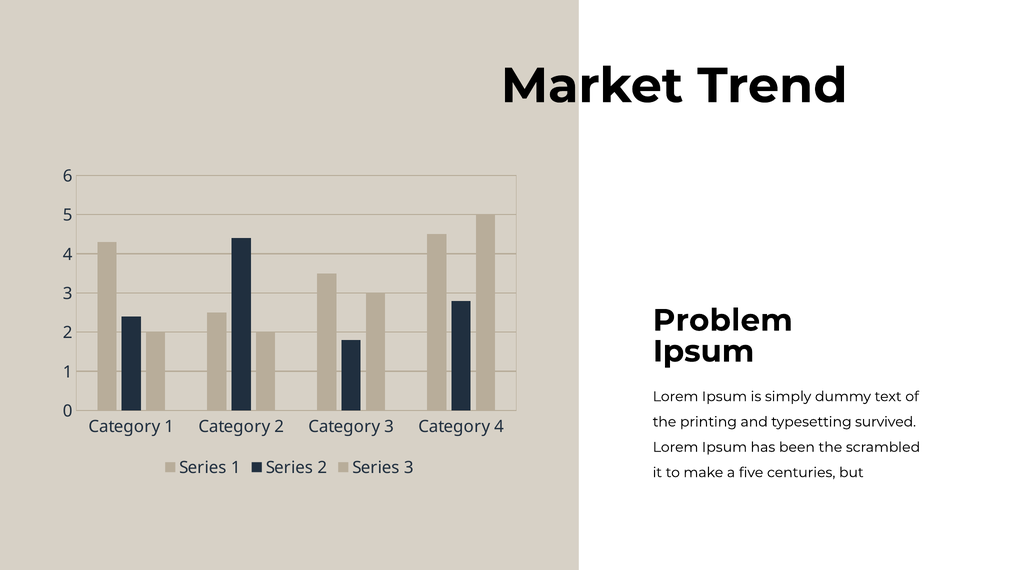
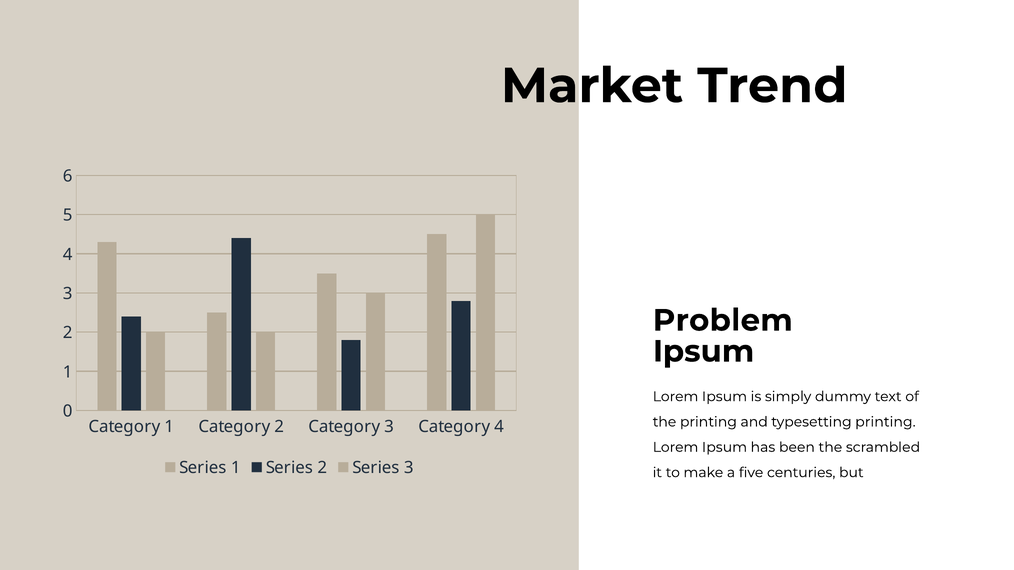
typesetting survived: survived -> printing (885, 422)
